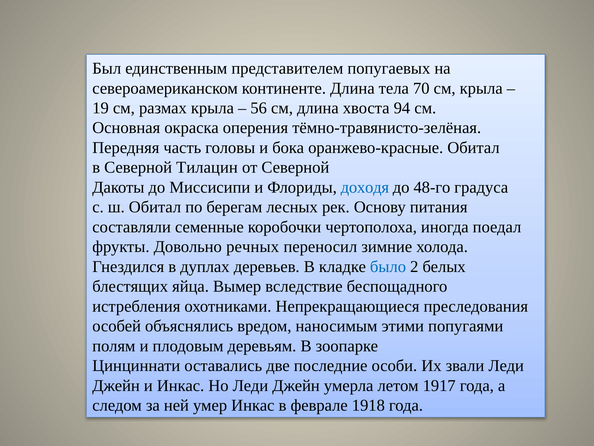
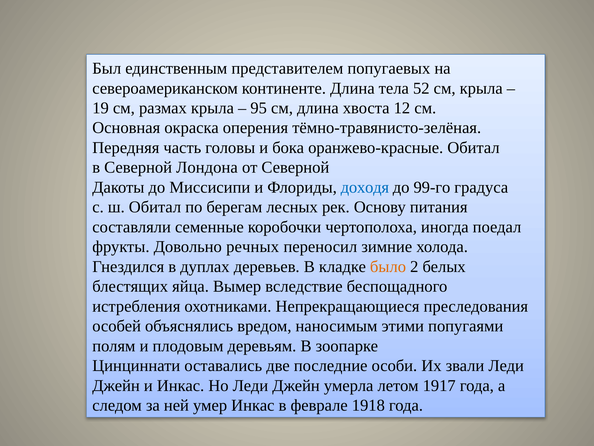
70: 70 -> 52 (421, 88)
56: 56 -> 95 (259, 108)
94: 94 -> 12 (402, 108)
Тилацин: Тилацин -> Лондона (207, 167)
48-го: 48-го -> 99-го (432, 187)
было colour: blue -> orange (388, 266)
